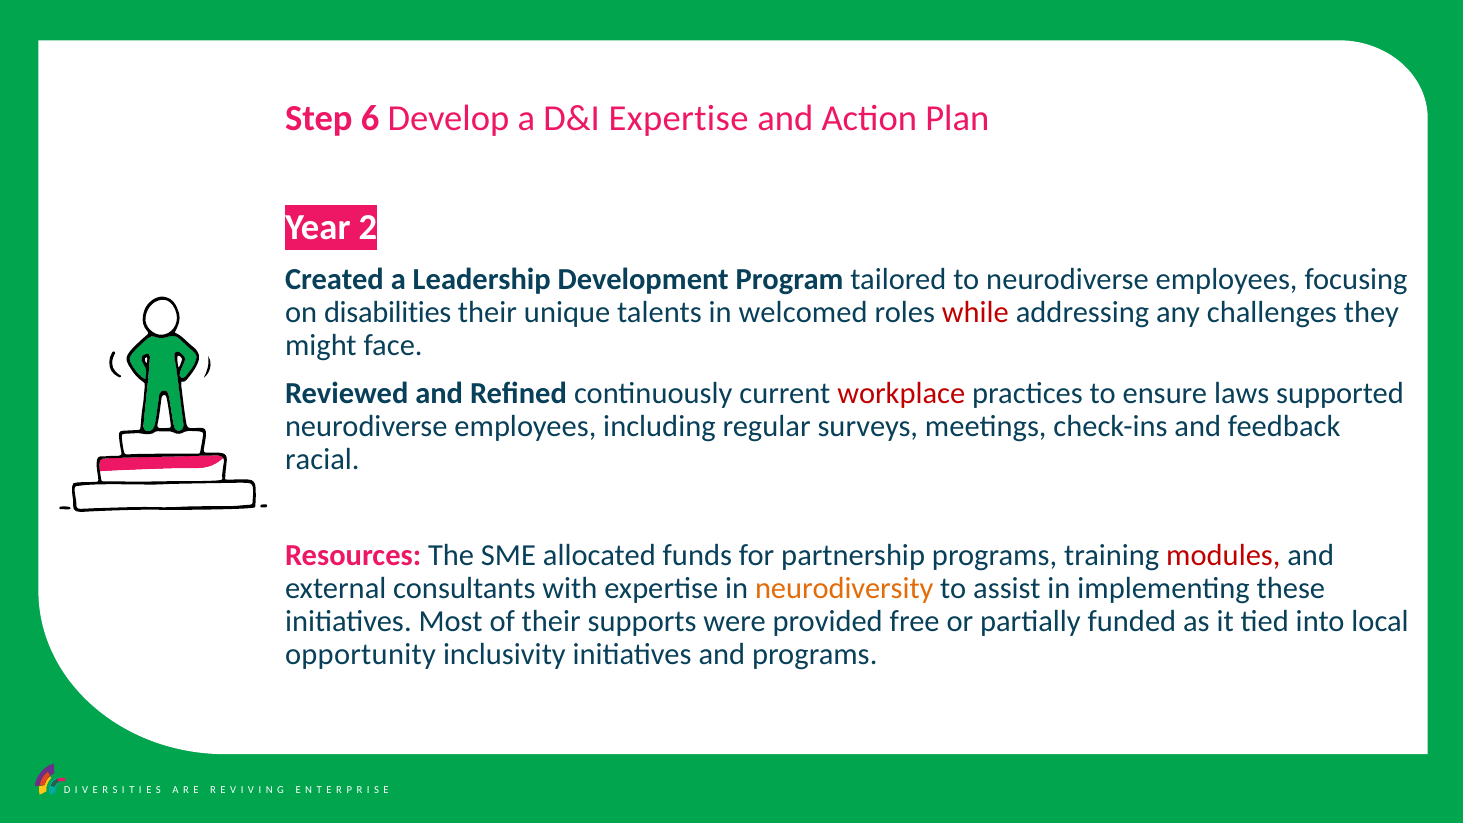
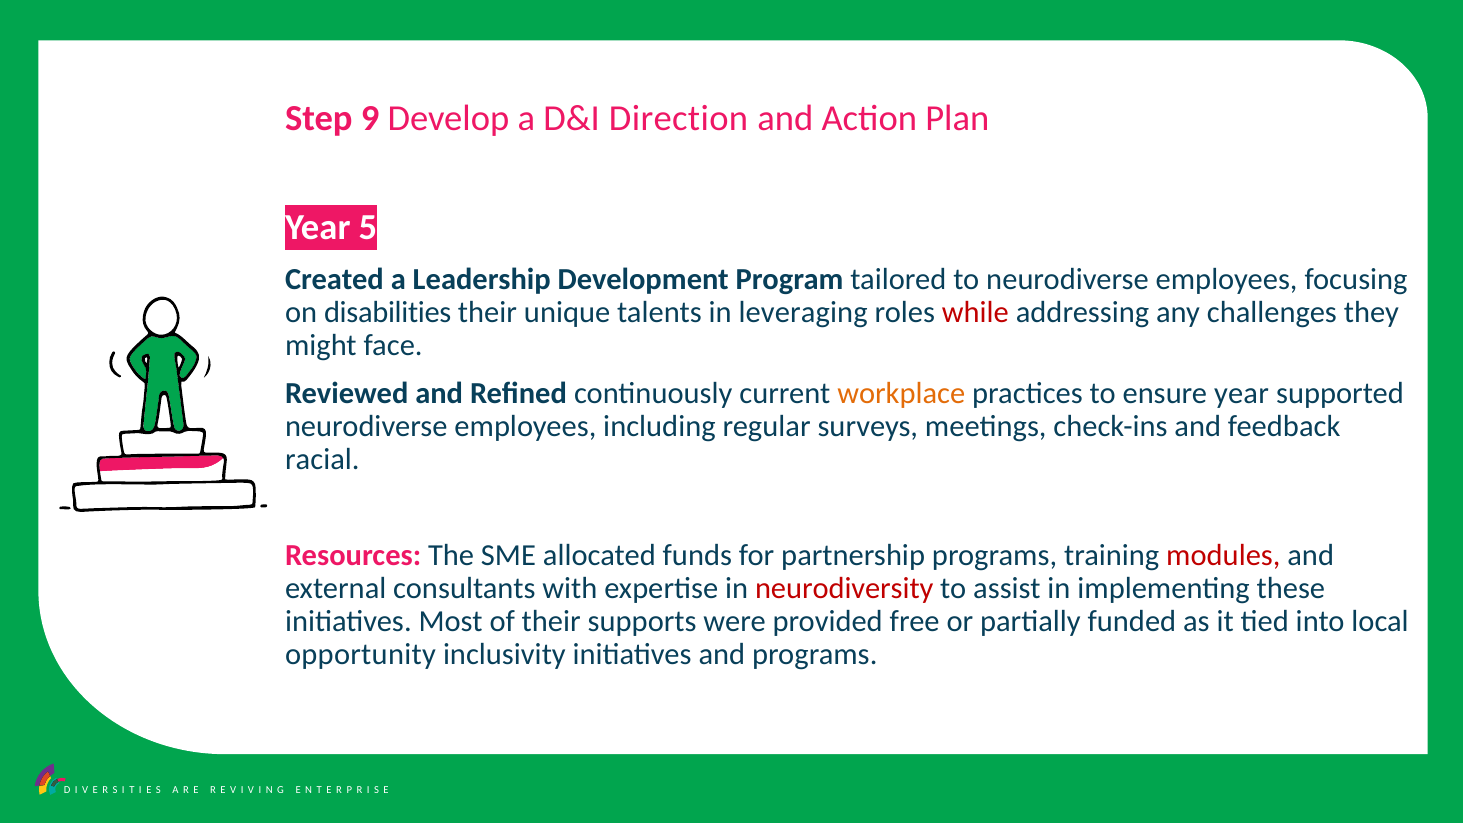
6: 6 -> 9 (370, 118)
D&I Expertise: Expertise -> Direction (679, 118)
Year 2: 2 -> 5 (368, 228)
welcomed: welcomed -> leveraging (803, 312)
workplace colour: red -> orange (901, 393)
ensure laws: laws -> year (1242, 393)
neurodiversity colour: orange -> red (844, 588)
